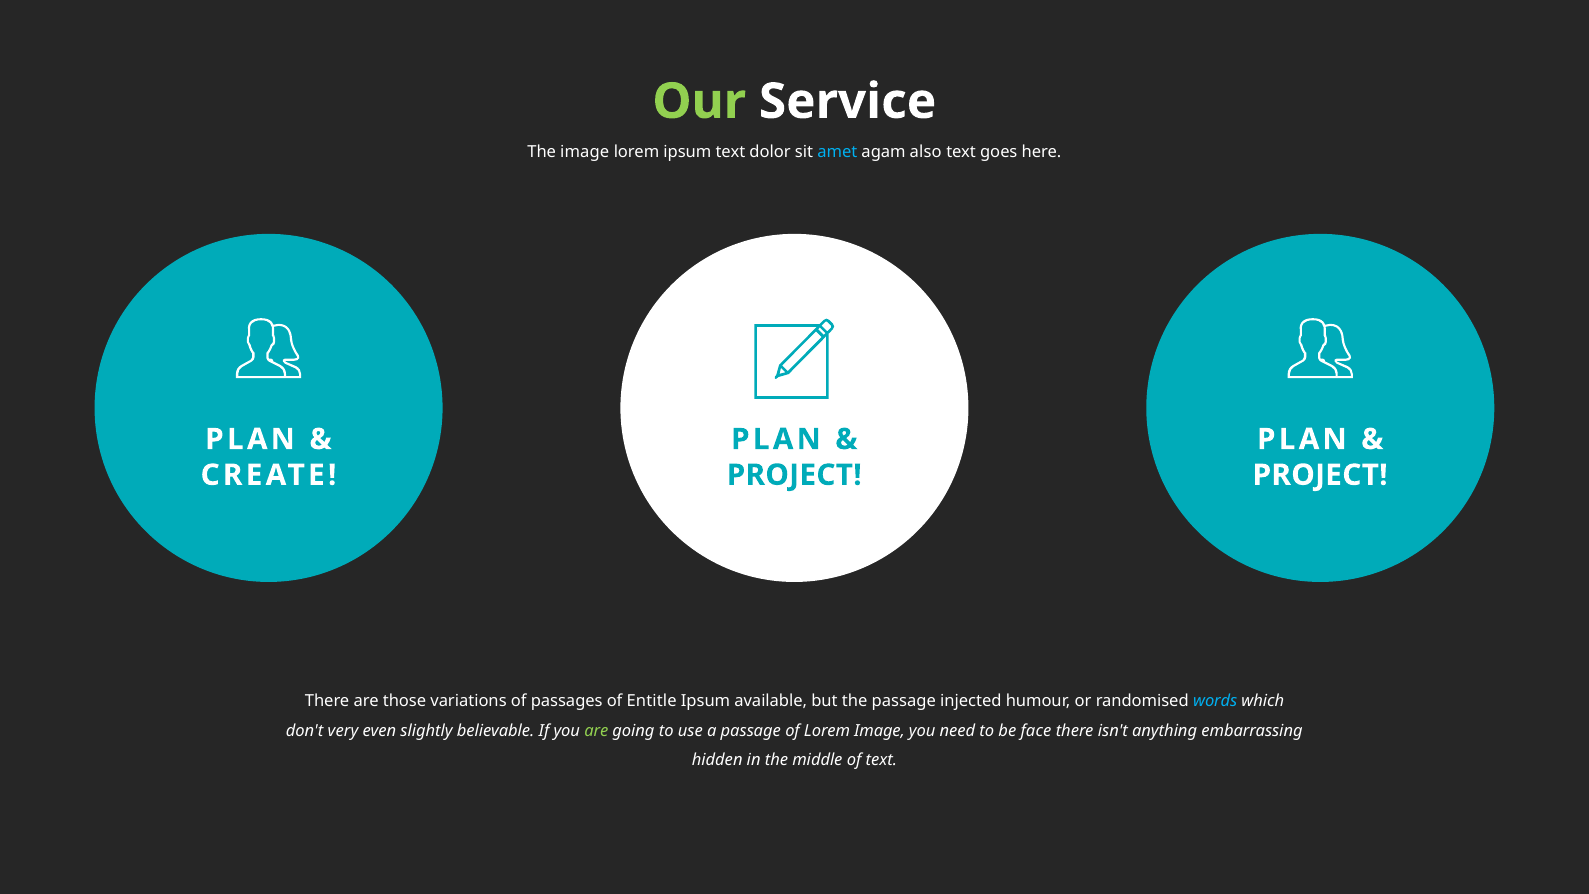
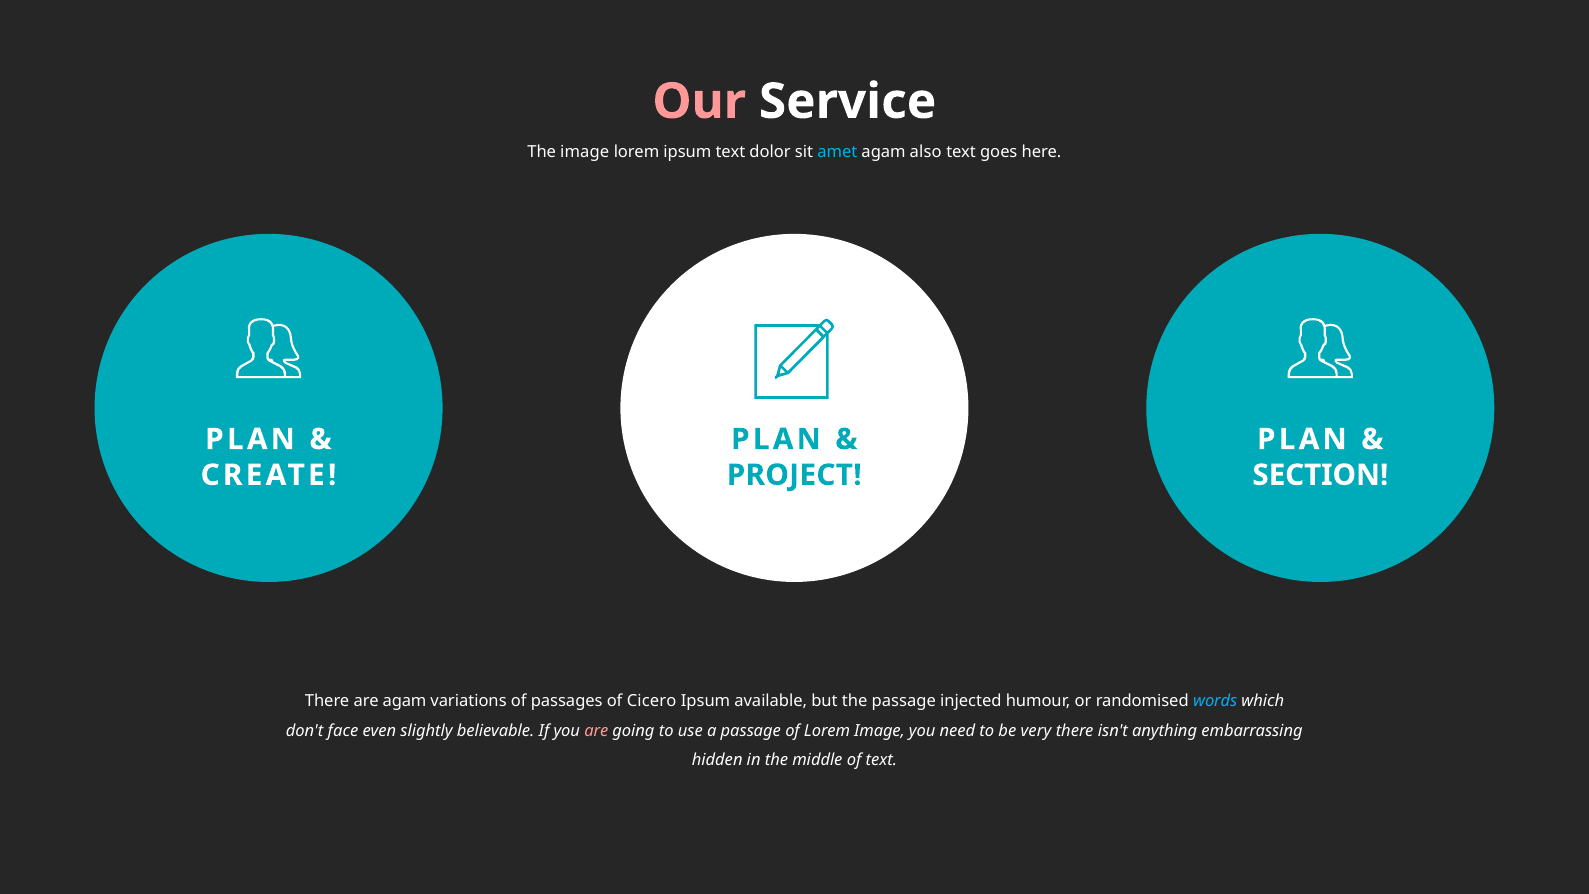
Our colour: light green -> pink (699, 102)
PROJECT: PROJECT -> SECTION (1320, 475)
are those: those -> agam (405, 701)
Entitle: Entitle -> Cicero (652, 701)
very: very -> face (343, 730)
are colour: light green -> pink (596, 730)
face: face -> very (1036, 730)
